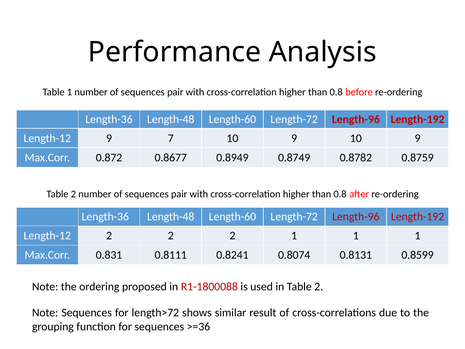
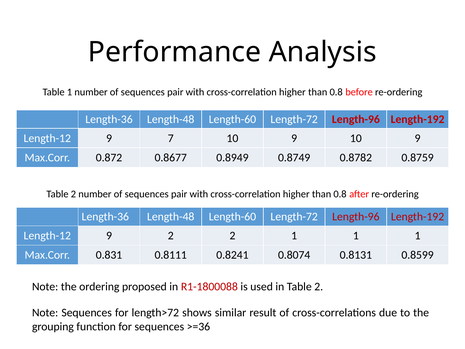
2: 2 -> 9 (109, 235)
